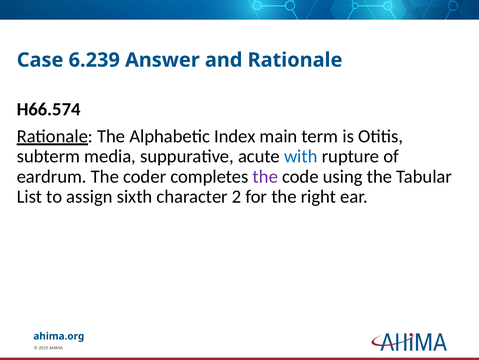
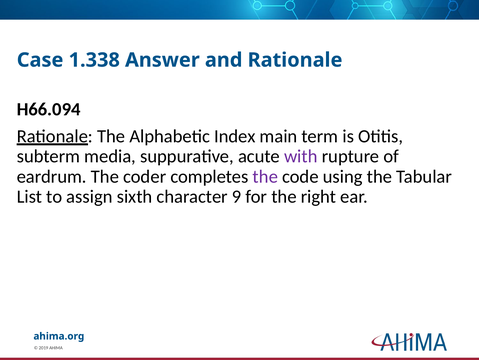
6.239: 6.239 -> 1.338 (94, 60)
H66.574: H66.574 -> H66.094 (49, 109)
with colour: blue -> purple (301, 156)
2: 2 -> 9 (237, 196)
